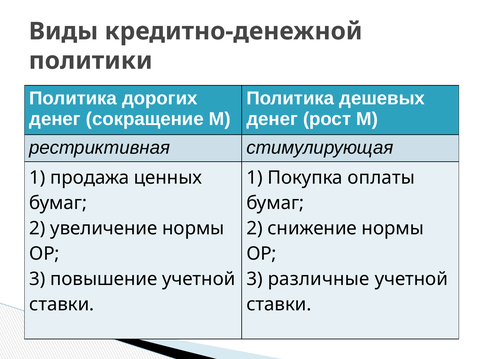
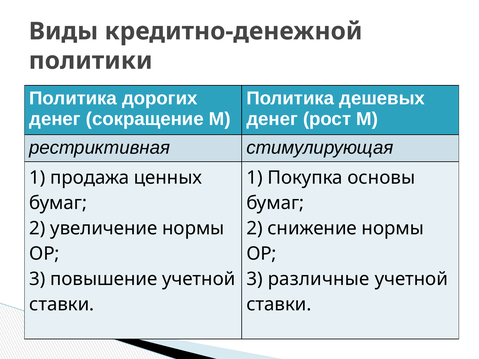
оплаты: оплаты -> основы (381, 178)
